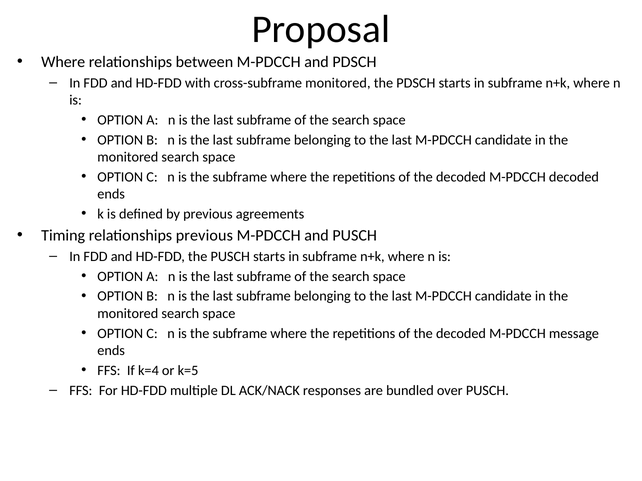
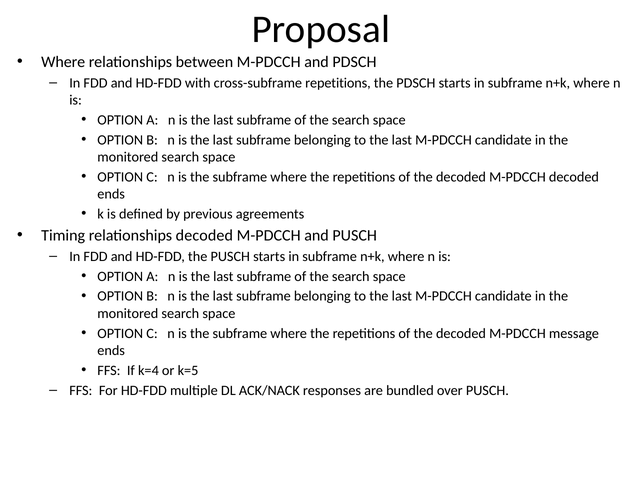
cross-subframe monitored: monitored -> repetitions (338, 83)
relationships previous: previous -> decoded (204, 236)
